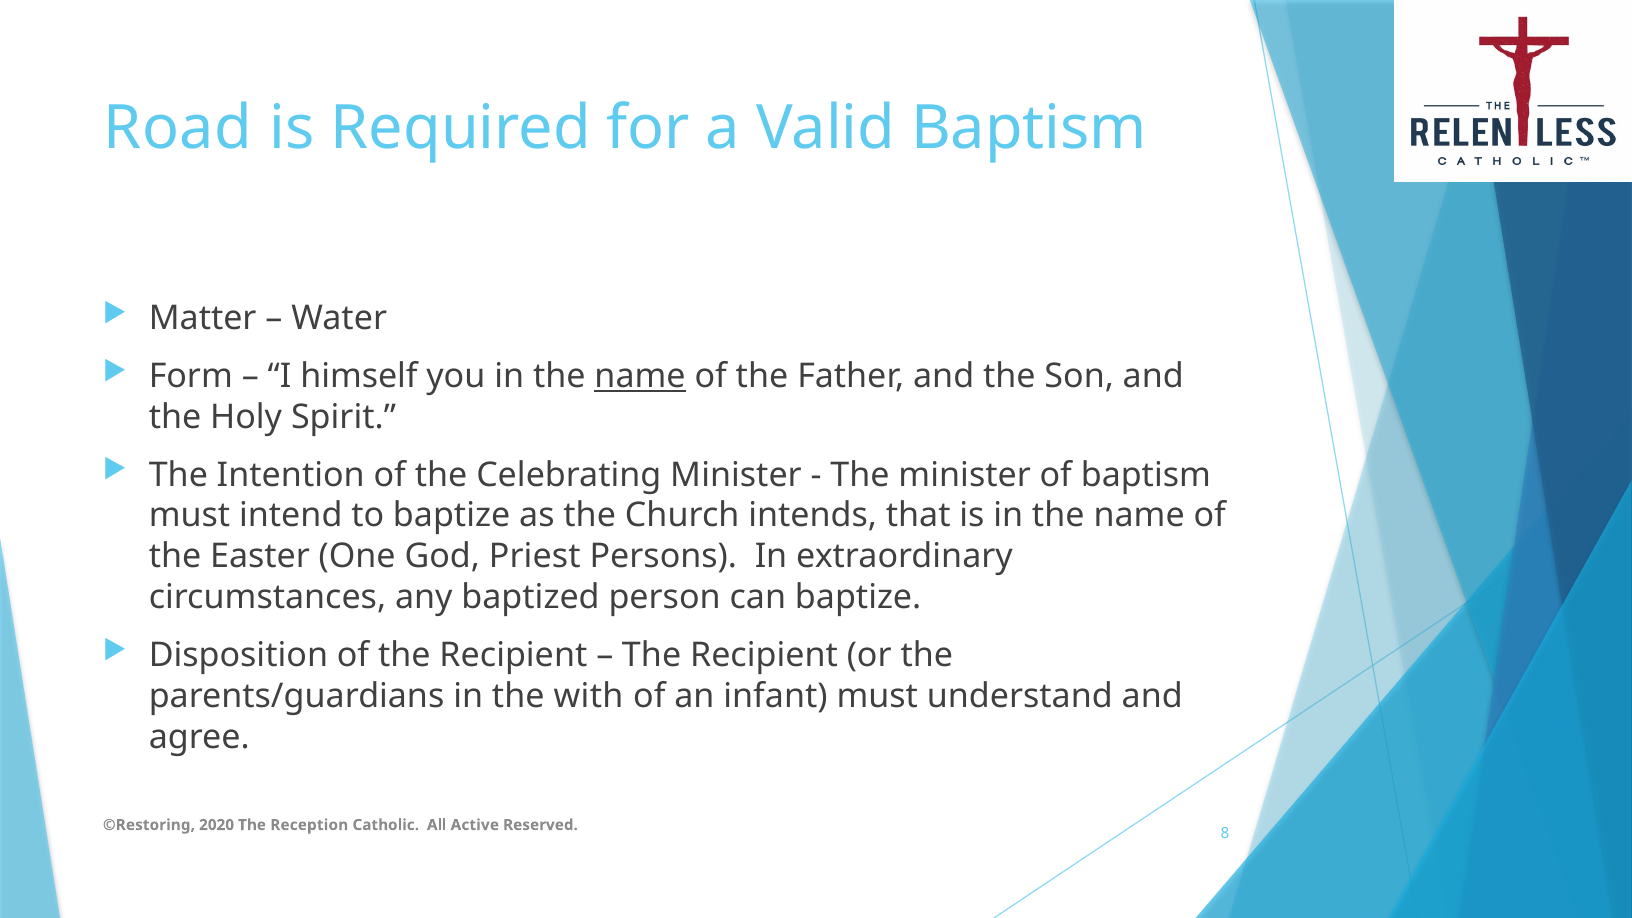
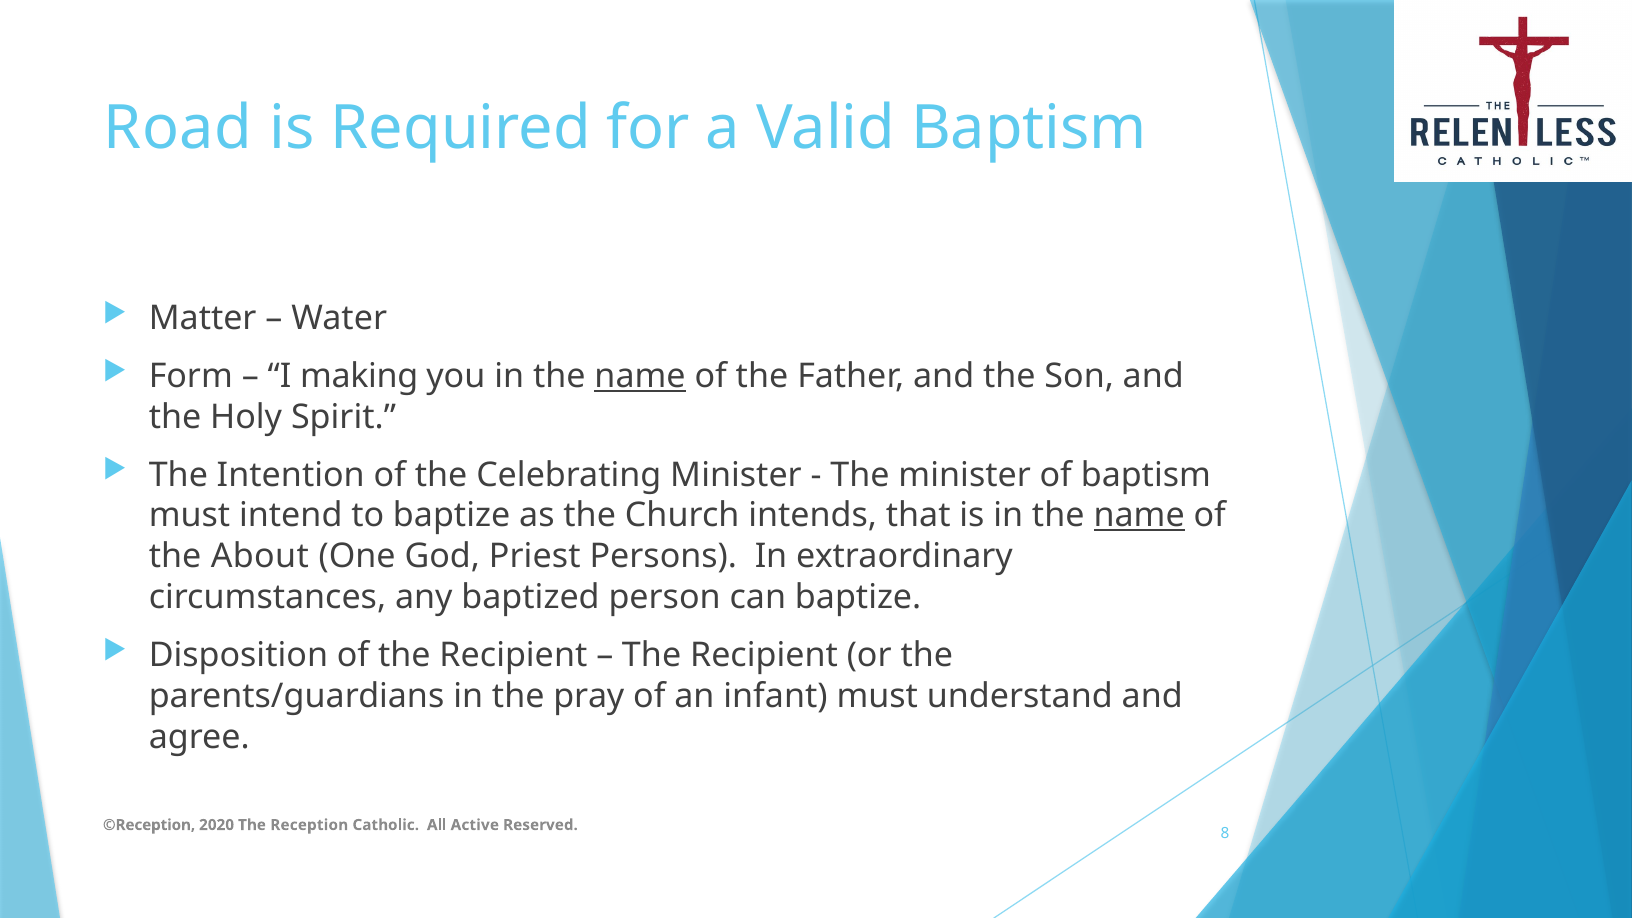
himself: himself -> making (359, 376)
name underline: none -> present (1139, 516)
Easter: Easter -> About (260, 557)
with: with -> pray (589, 696)
©Restoring: ©Restoring -> ©Reception (149, 825)
